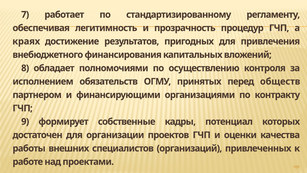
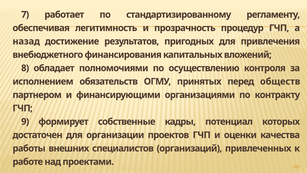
краях: краях -> назад (26, 41)
